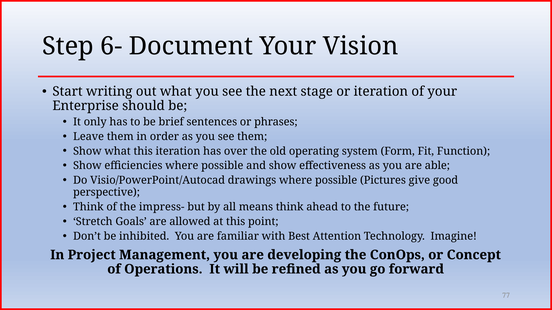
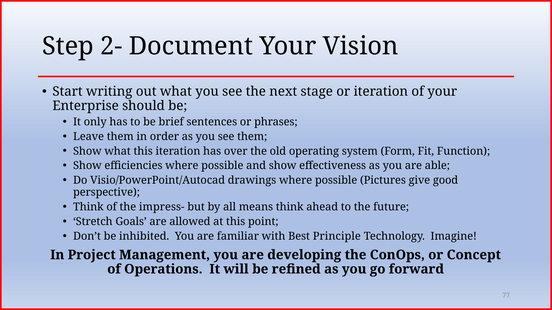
6-: 6- -> 2- (111, 46)
Attention: Attention -> Principle (337, 236)
